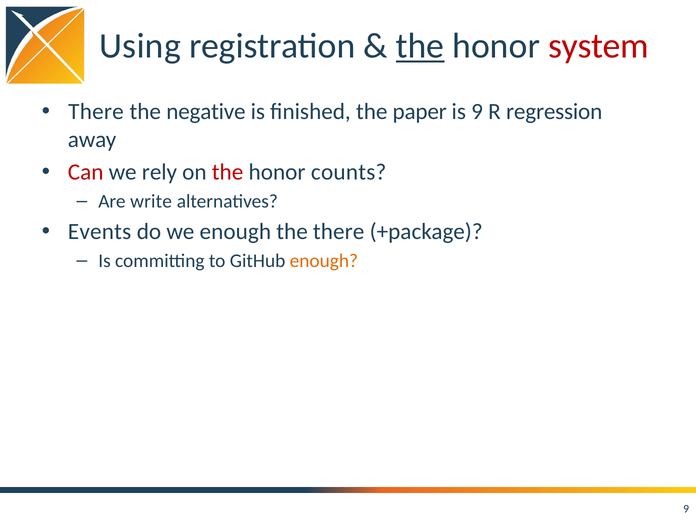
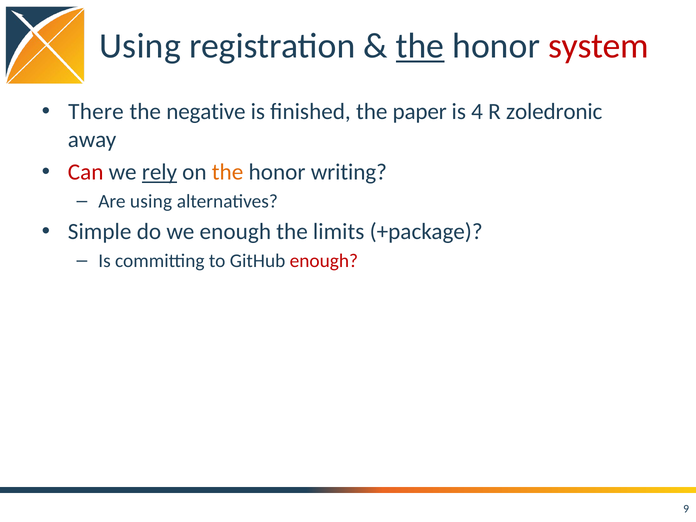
is 9: 9 -> 4 (477, 112)
regression: regression -> zoledronic (554, 112)
rely underline: none -> present (159, 172)
the colour: red -> orange (228, 172)
counts: counts -> writing (349, 172)
Are write: write -> using (151, 201)
Events: Events -> Simple (100, 232)
the there: there -> limits (339, 232)
enough colour: orange -> red (324, 261)
